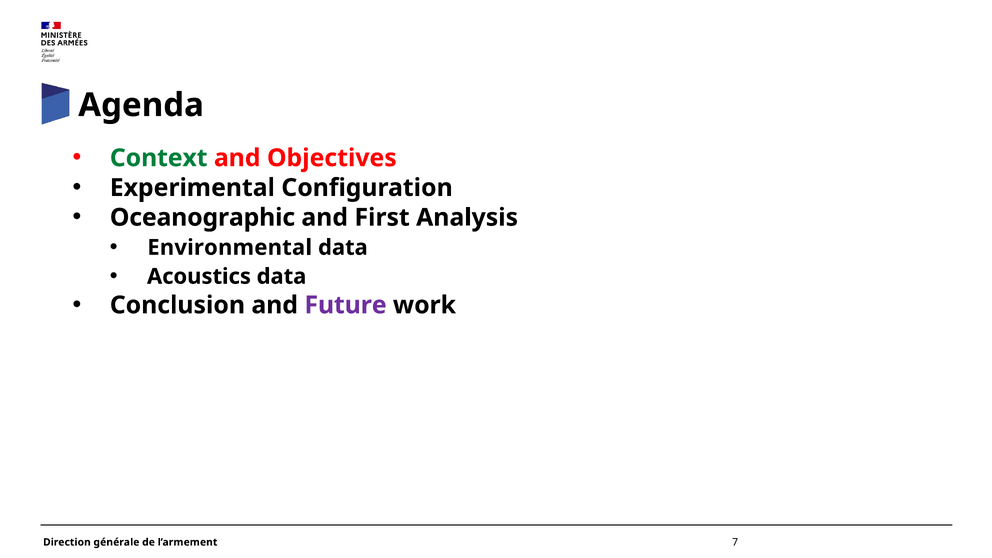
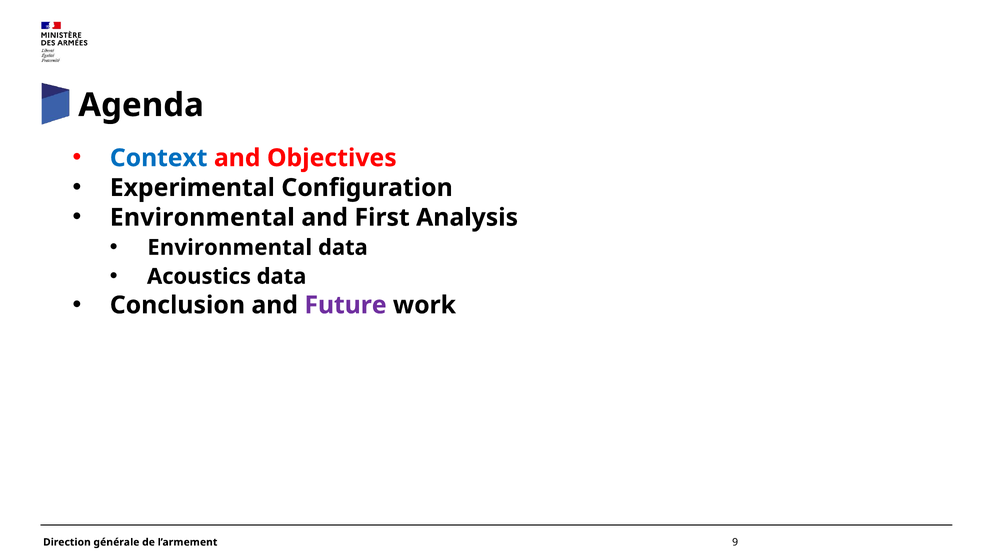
Context colour: green -> blue (159, 158)
Oceanographic: Oceanographic -> Environmental (202, 218)
7: 7 -> 9 (735, 542)
